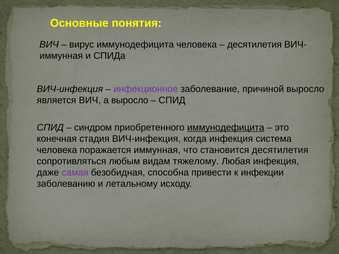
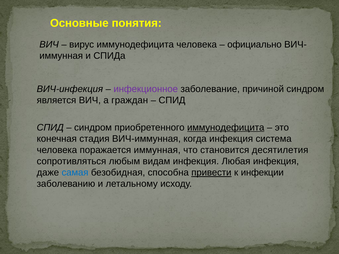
десятилетия: десятилетия -> официально (254, 44)
причиной выросло: выросло -> синдром (305, 89)
а выросло: выросло -> граждан (130, 100)
стадия ВИЧ-инфекция: ВИЧ-инфекция -> ВИЧ-иммунная (146, 139)
видам тяжелому: тяжелому -> инфекция (196, 161)
самая colour: purple -> blue (75, 173)
привести underline: none -> present (211, 173)
